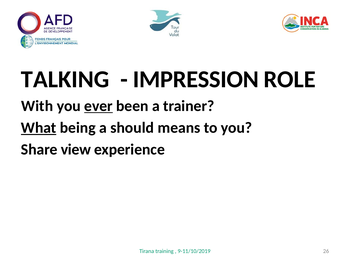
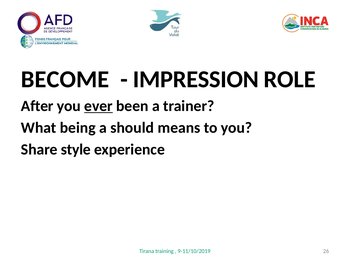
TALKING: TALKING -> BECOME (65, 79)
With: With -> After (37, 106)
What underline: present -> none (39, 128)
view: view -> style (76, 149)
